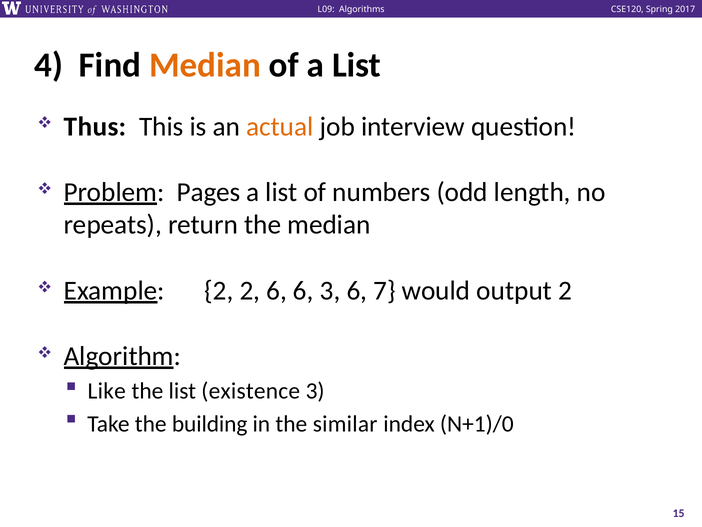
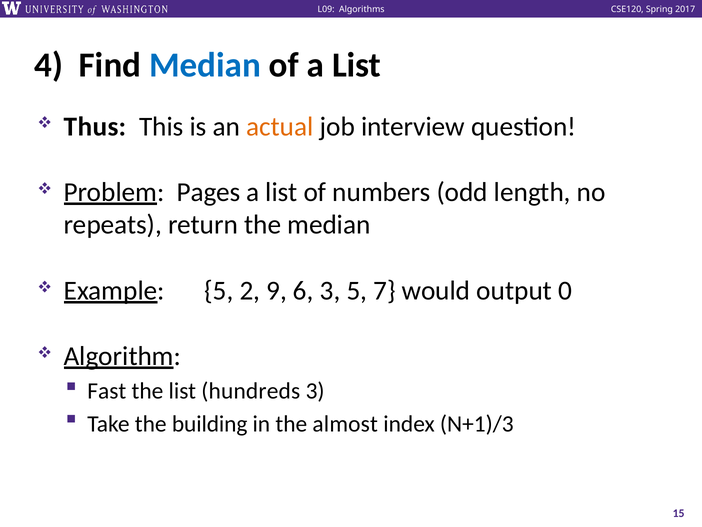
Median colour: orange -> blue (205, 65)
Example 2: 2 -> 5 (219, 290)
2 6: 6 -> 9 (277, 290)
3 6: 6 -> 5 (357, 290)
output 2: 2 -> 0 (565, 290)
Like: Like -> Fast (107, 391)
existence: existence -> hundreds (251, 391)
similar: similar -> almost (345, 423)
N+1)/0: N+1)/0 -> N+1)/3 (477, 423)
